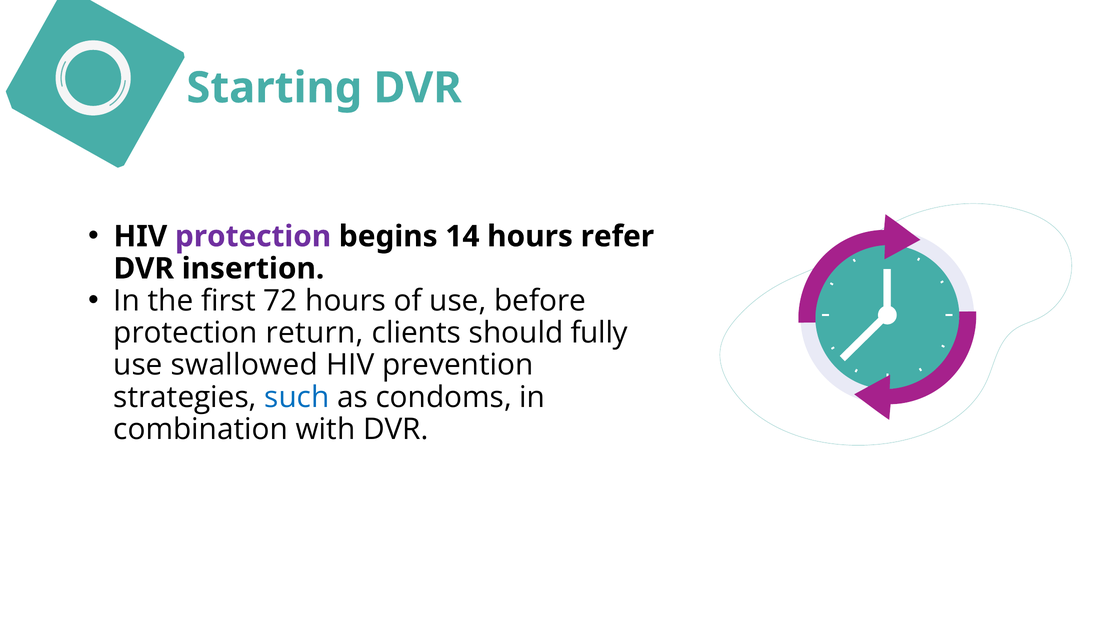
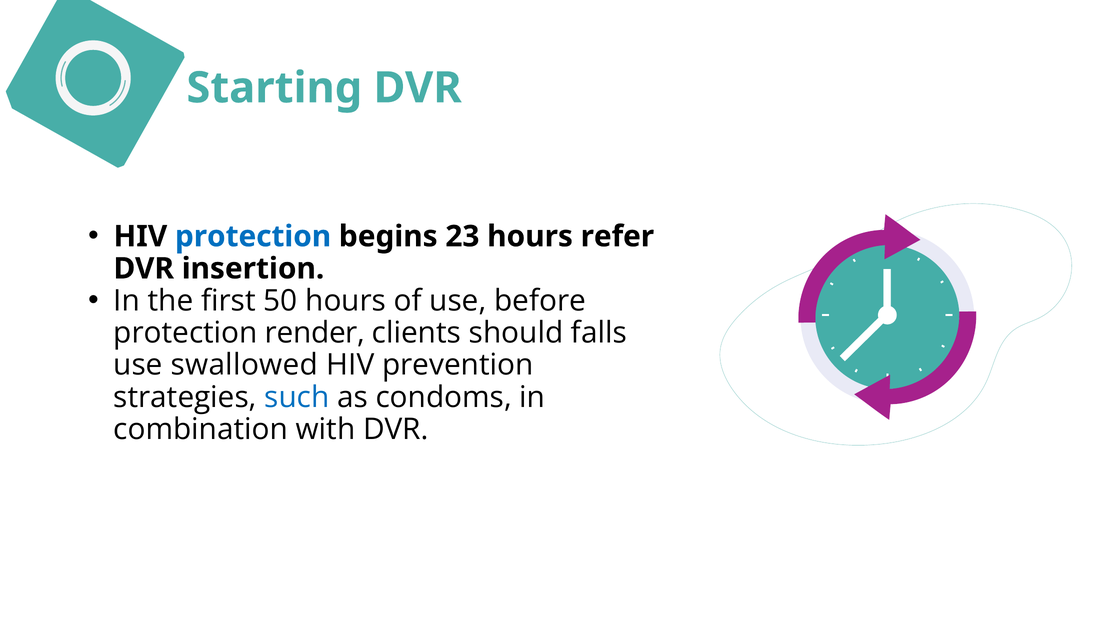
protection colour: purple -> blue (253, 236)
14: 14 -> 23 (462, 236)
72: 72 -> 50 (280, 301)
return: return -> render (315, 333)
fully: fully -> falls (599, 333)
